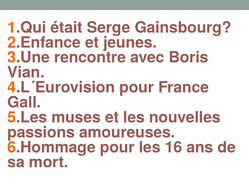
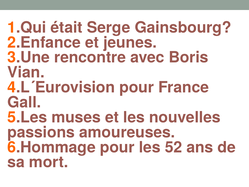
16: 16 -> 52 (173, 147)
